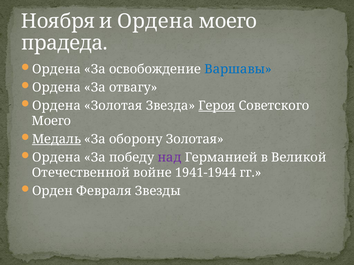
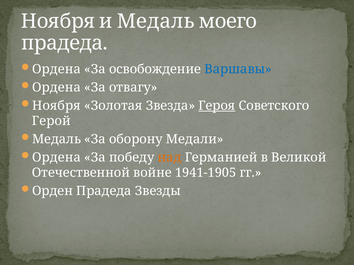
и Ордена: Ордена -> Медаль (156, 21)
Ордена: Ордена -> Ноября (56, 106)
Моего: Моего -> Герой (51, 121)
Медаль underline: present -> none (56, 139)
оборону Золотая: Золотая -> Медали (195, 139)
над colour: purple -> orange (170, 158)
1941-1944: 1941-1944 -> 1941-1905 (206, 173)
Орден Февраля: Февраля -> Прадеда (104, 191)
